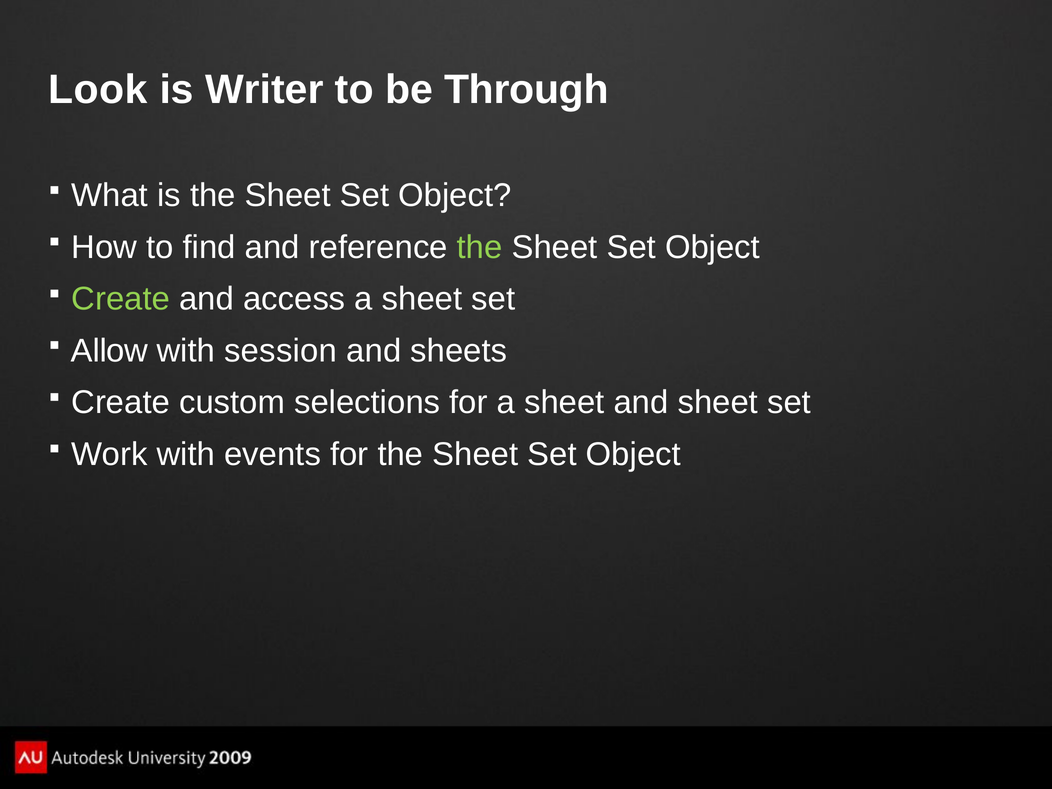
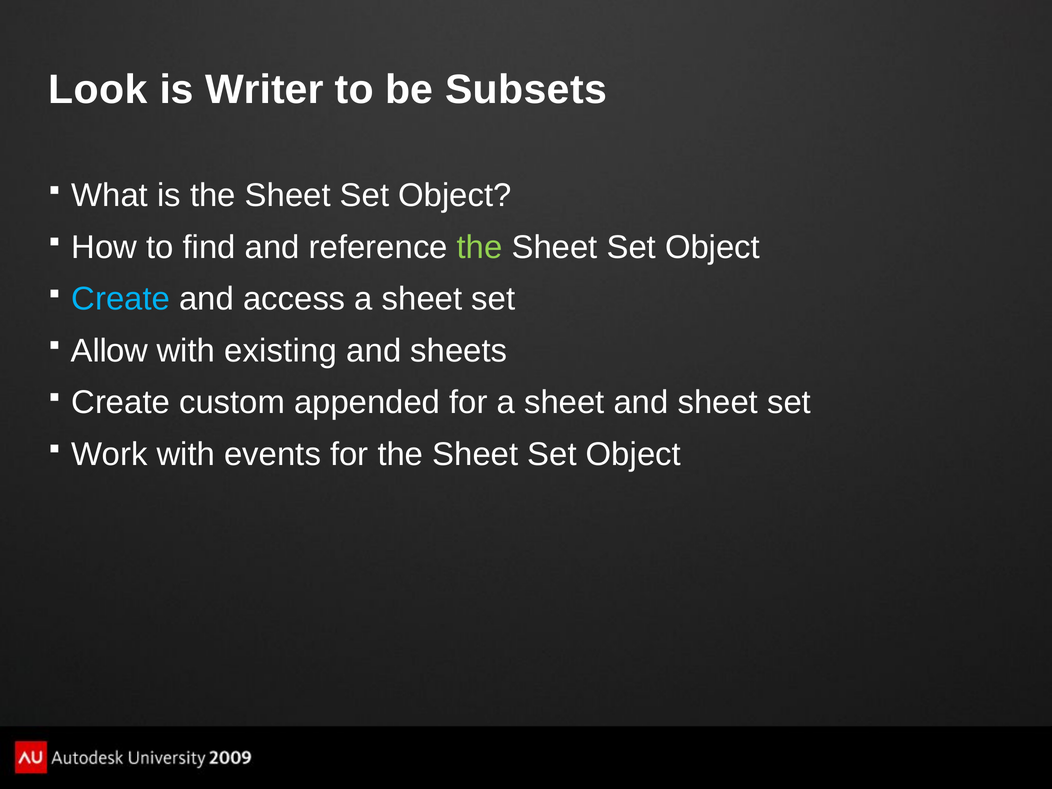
Through: Through -> Subsets (526, 90)
Create colour: light green -> light blue (121, 299)
session: session -> existing (281, 351)
selections: selections -> appended (367, 403)
